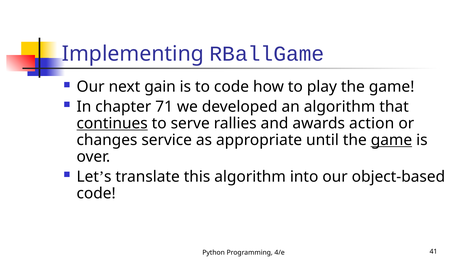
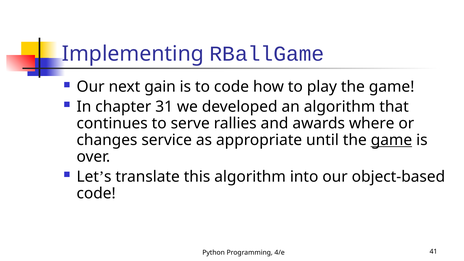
71: 71 -> 31 (164, 107)
continues underline: present -> none (112, 123)
action: action -> where (372, 123)
